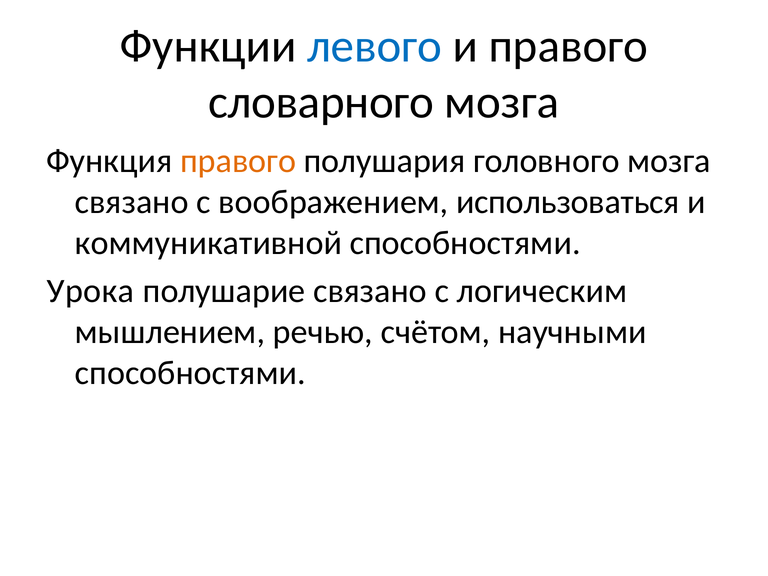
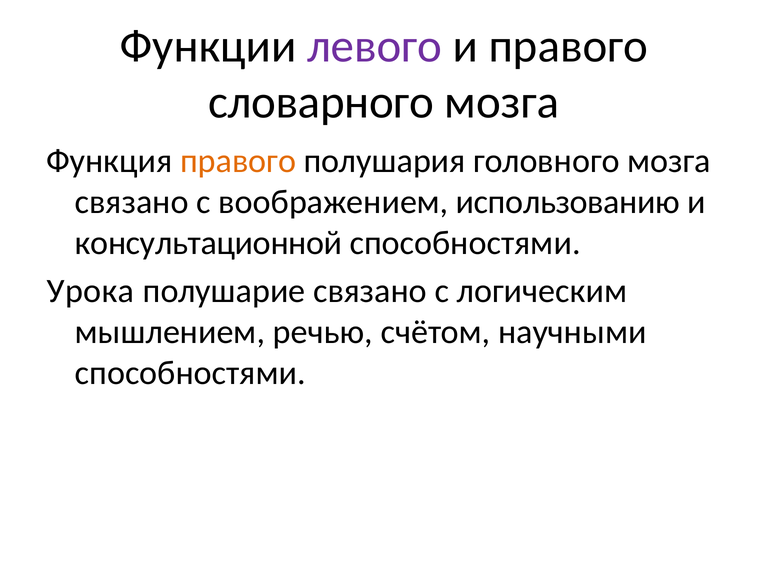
левого colour: blue -> purple (375, 46)
использоваться: использоваться -> использованию (568, 202)
коммуникативной: коммуникативной -> консультационной (209, 243)
